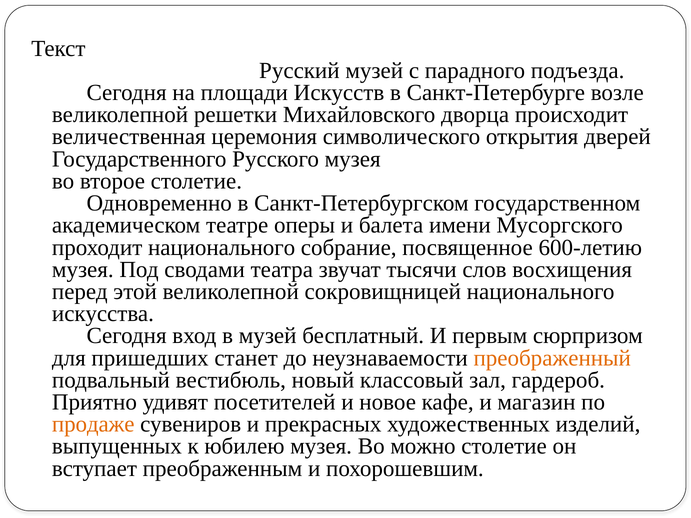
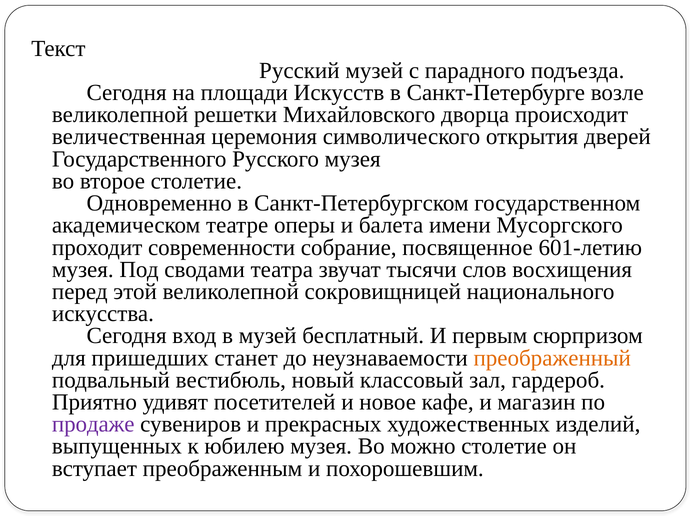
проходит национального: национального -> современности (222, 248)
600-летию: 600-летию -> 601-летию (590, 248)
продаже colour: orange -> purple (93, 424)
